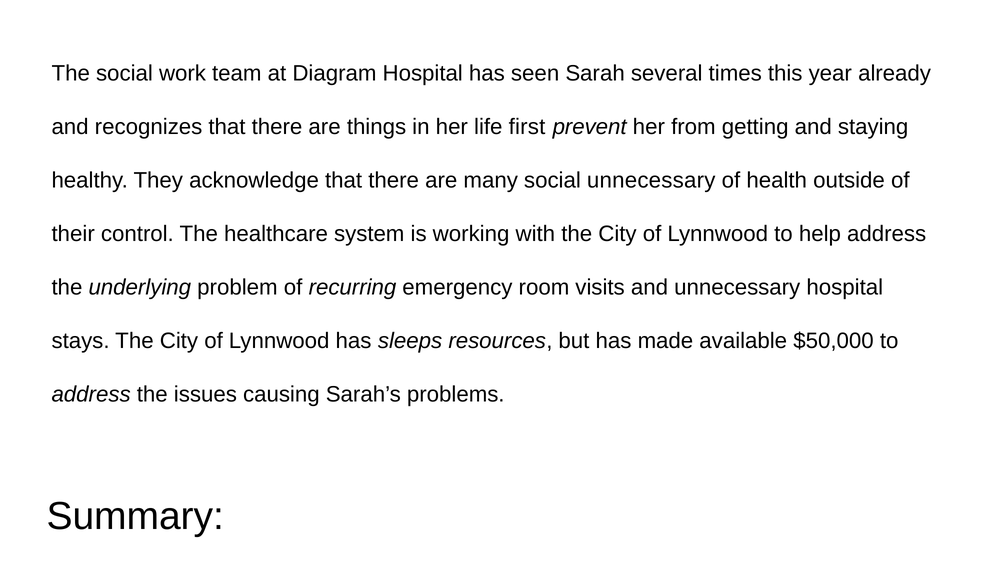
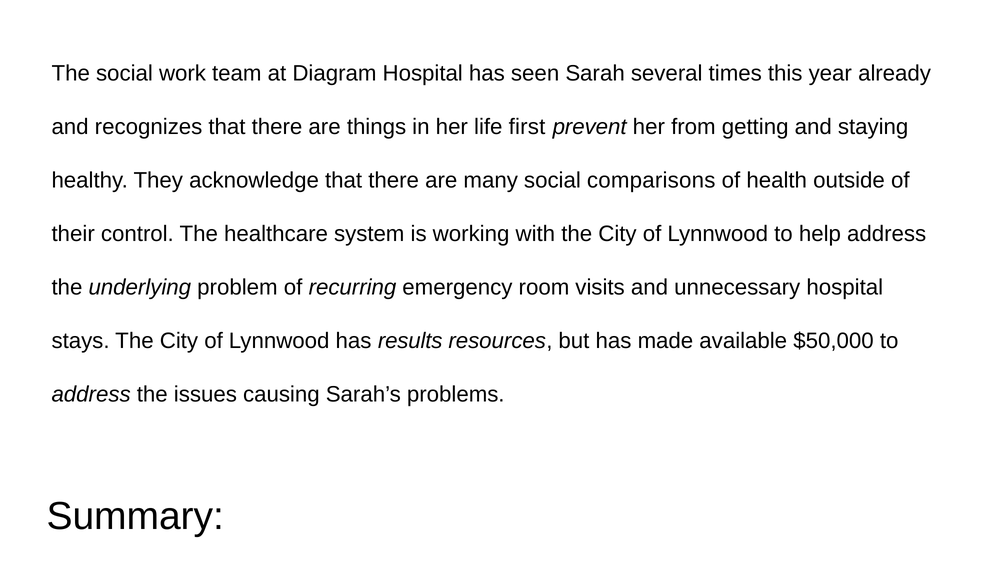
social unnecessary: unnecessary -> comparisons (651, 180)
sleeps: sleeps -> results (410, 341)
